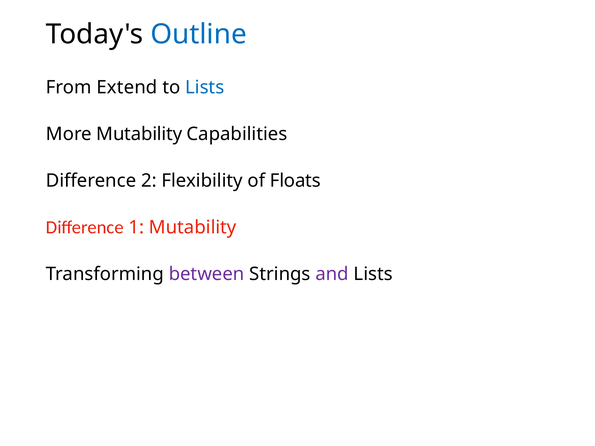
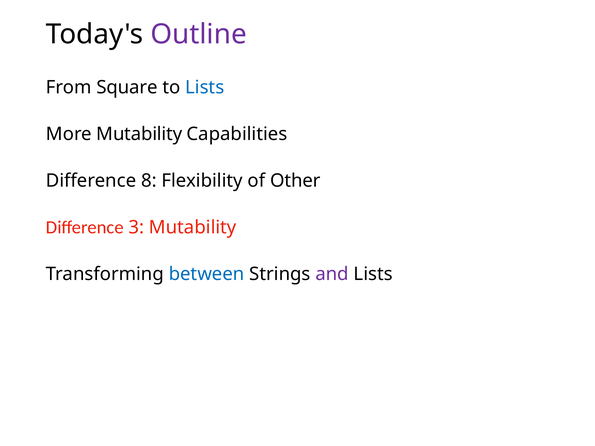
Outline colour: blue -> purple (199, 34)
Extend: Extend -> Square (127, 87)
2: 2 -> 8 (149, 181)
Floats: Floats -> Other (295, 181)
1: 1 -> 3 (136, 228)
between colour: purple -> blue (207, 274)
